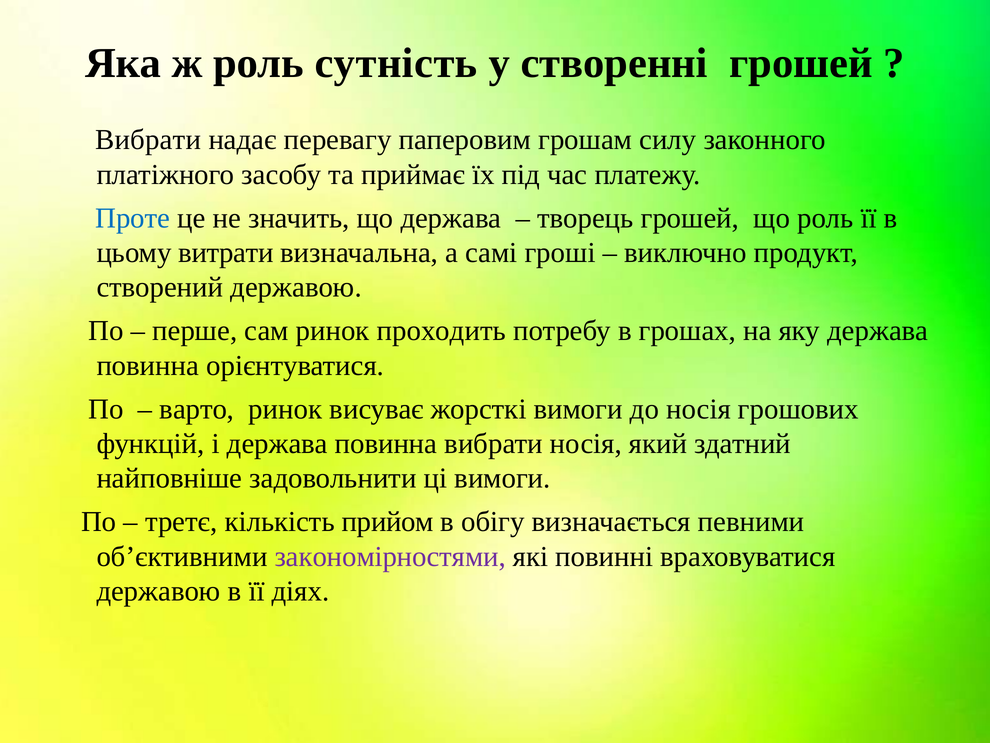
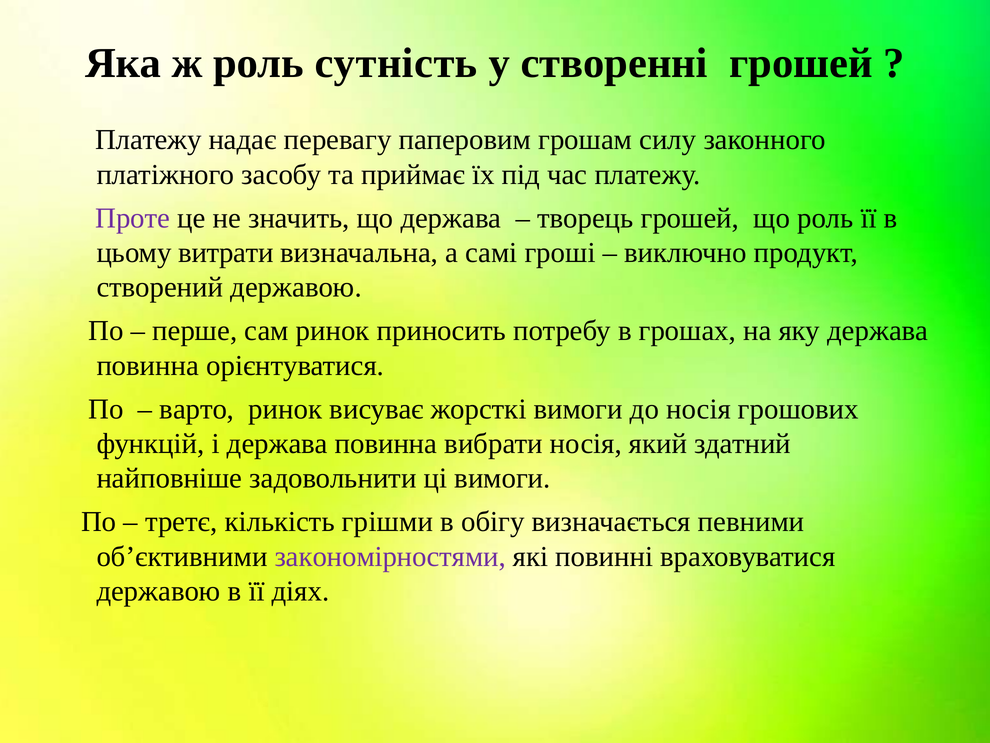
Вибрати: Вибрати -> Платежу (148, 140)
Проте colour: blue -> purple (133, 218)
проходить: проходить -> приносить (441, 331)
прийом: прийом -> грішми (387, 522)
